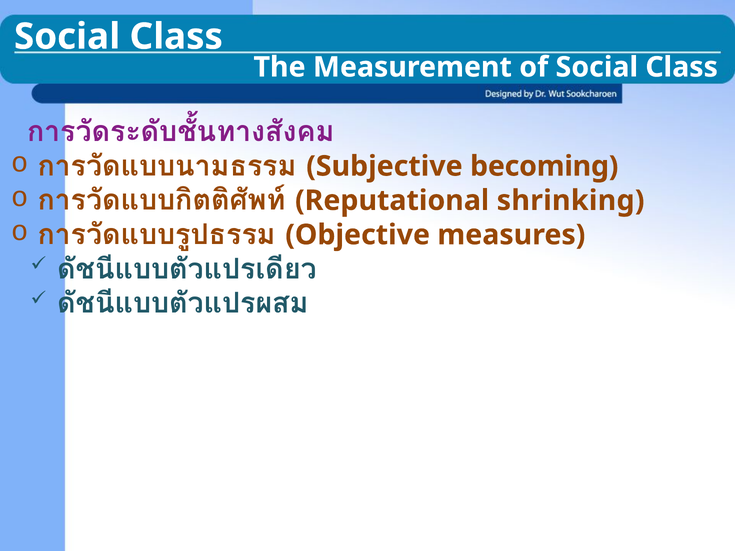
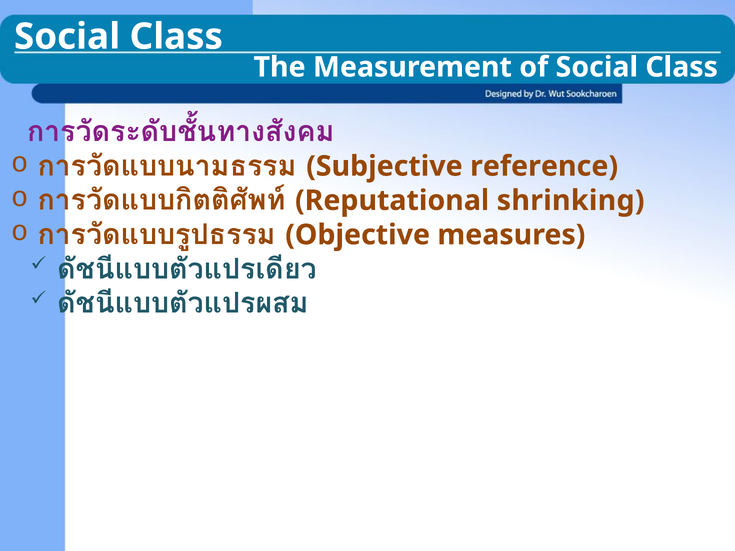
becoming: becoming -> reference (544, 166)
